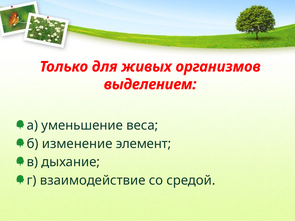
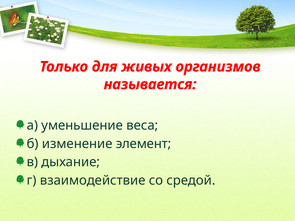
выделением: выделением -> называется (150, 84)
